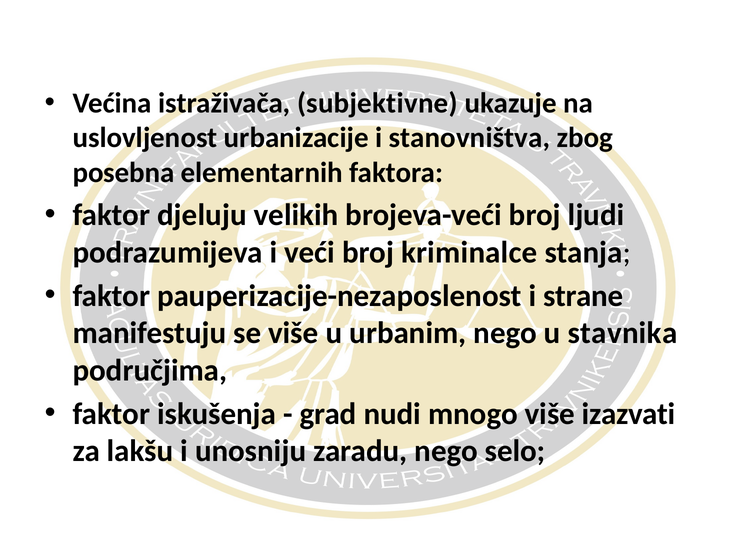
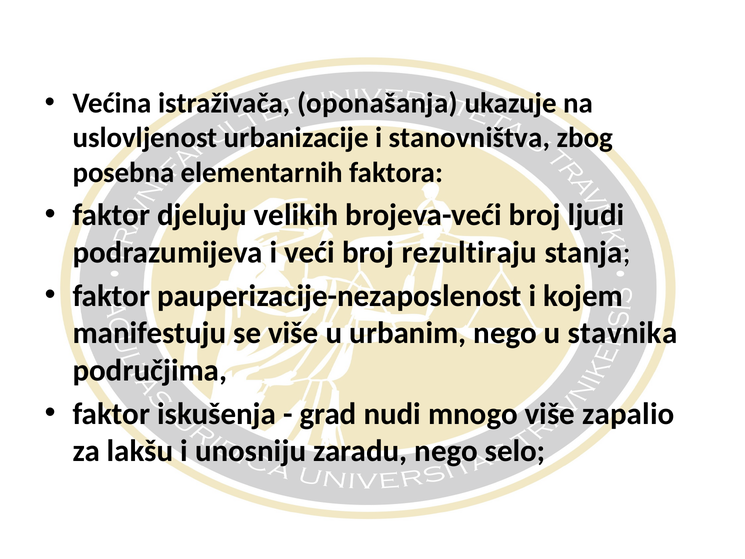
subjektivne: subjektivne -> oponašanja (377, 103)
kriminalce: kriminalce -> rezultiraju (469, 252)
strane: strane -> kojem (583, 296)
izazvati: izazvati -> zapalio (628, 414)
